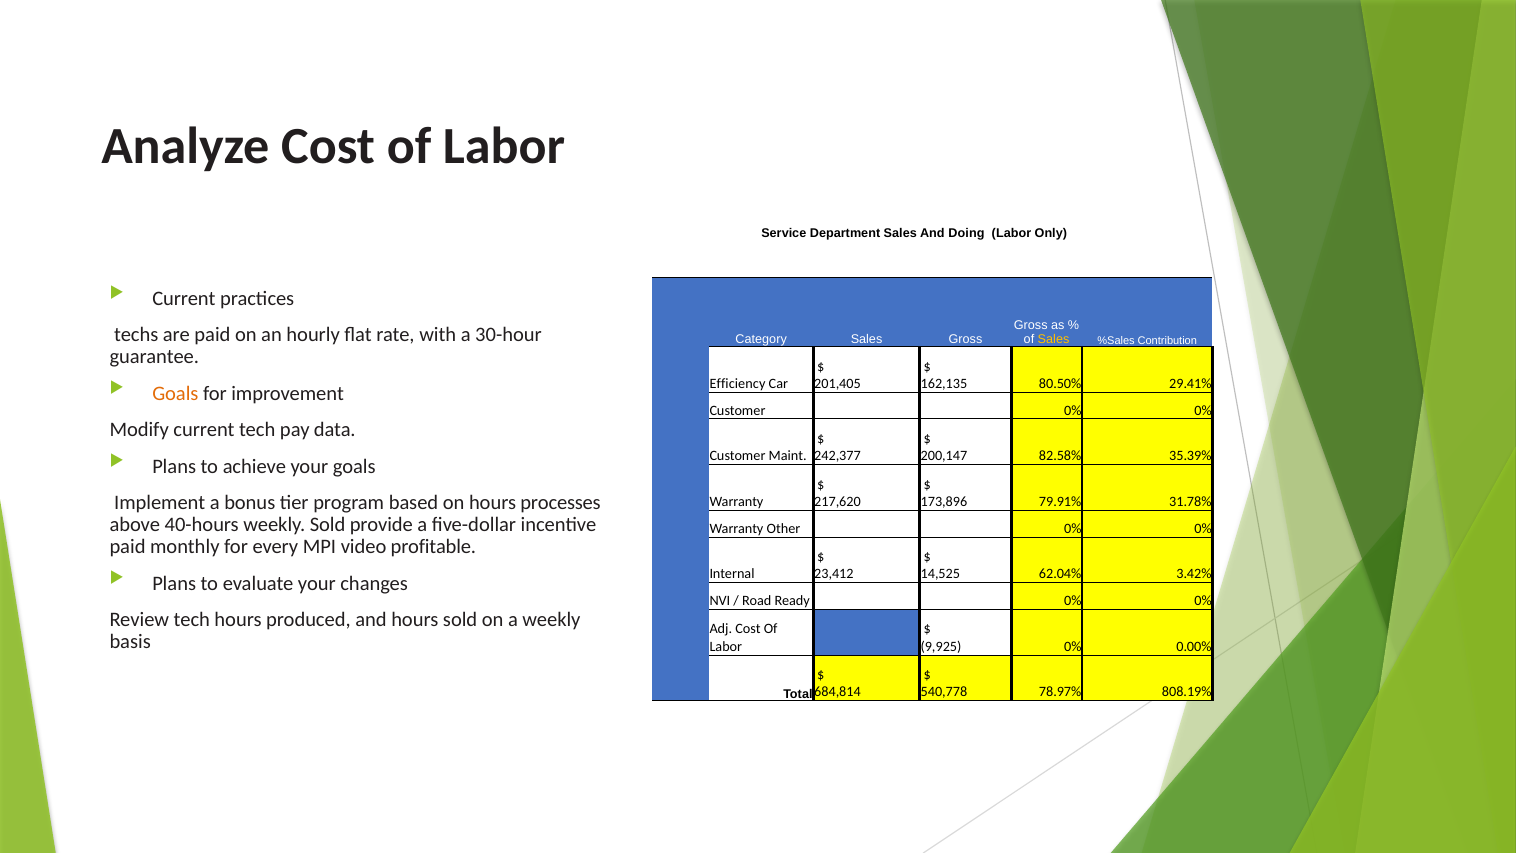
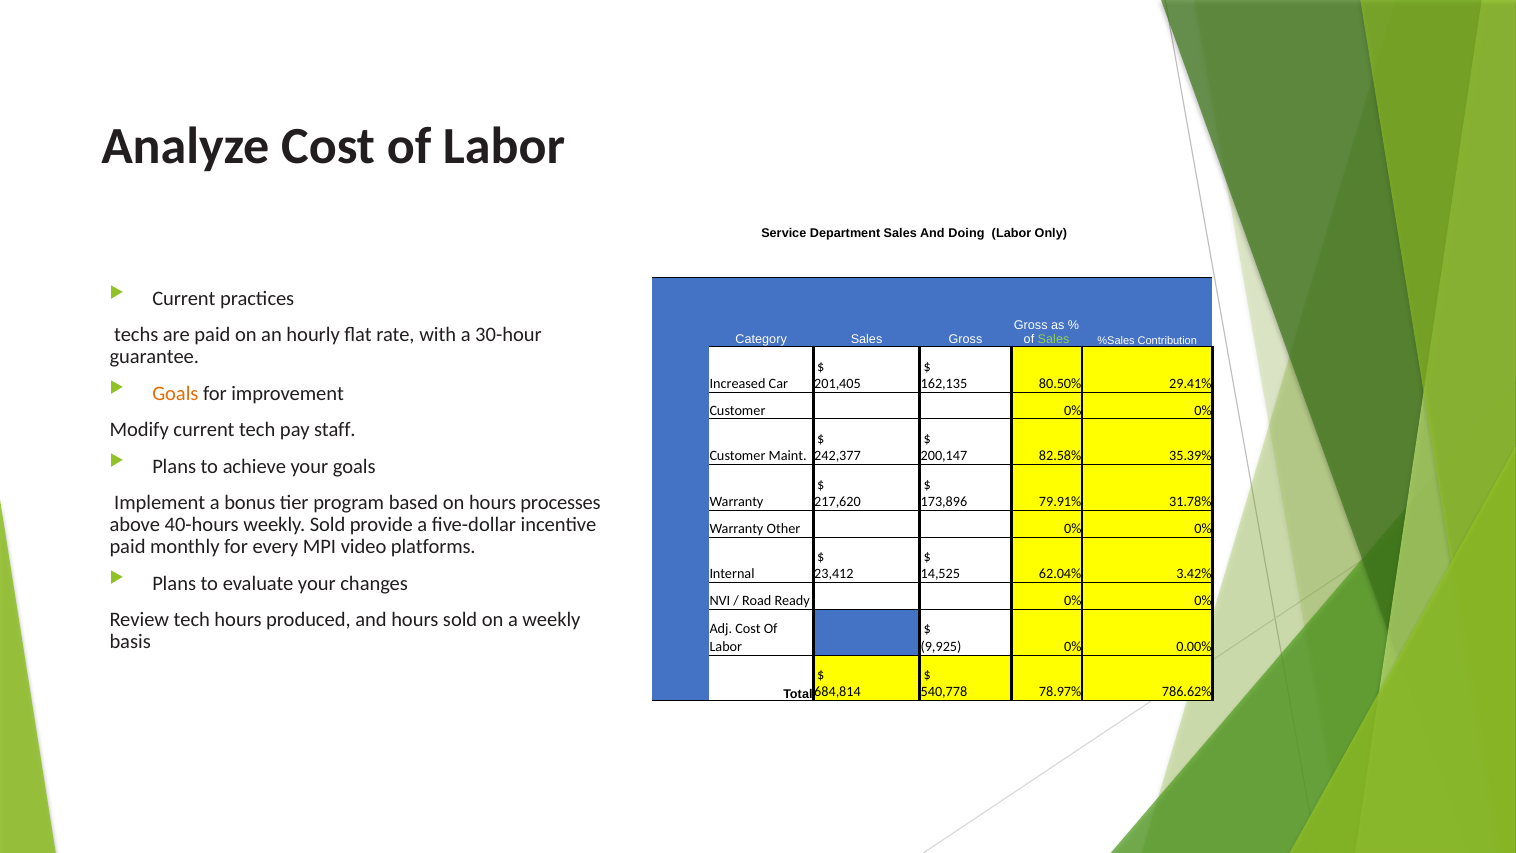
Sales colour: yellow -> light green (1054, 340)
Efficiency: Efficiency -> Increased (738, 384)
data: data -> staff (335, 430)
profitable: profitable -> platforms (433, 547)
808.19%: 808.19% -> 786.62% (1187, 692)
